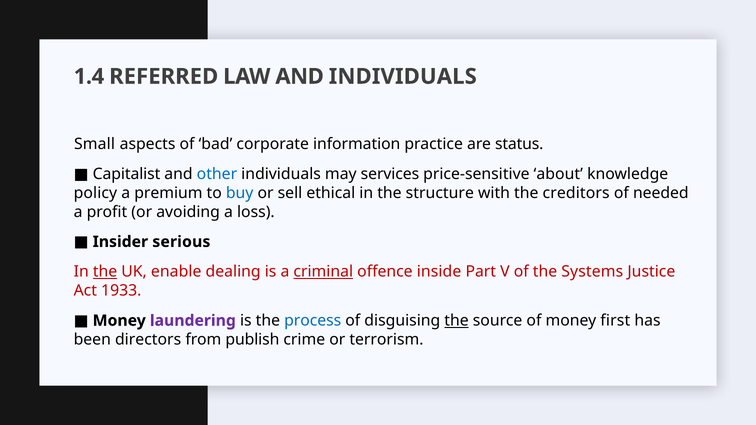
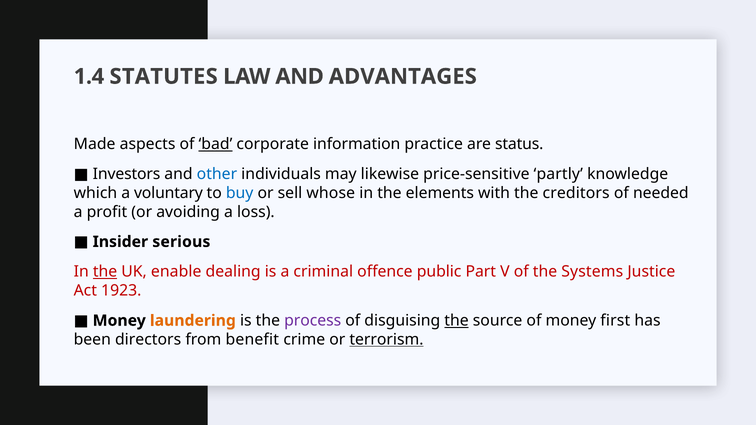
REFERRED: REFERRED -> STATUTES (164, 77)
AND INDIVIDUALS: INDIVIDUALS -> ADVANTAGES (403, 77)
Small: Small -> Made (95, 144)
bad underline: none -> present (215, 144)
Capitalist: Capitalist -> Investors (127, 174)
services: services -> likewise (390, 174)
about: about -> partly (558, 174)
policy: policy -> which (95, 193)
premium: premium -> voluntary (168, 193)
ethical: ethical -> whose (331, 193)
structure: structure -> elements (440, 193)
criminal underline: present -> none (323, 272)
inside: inside -> public (439, 272)
1933: 1933 -> 1923 (121, 291)
laundering colour: purple -> orange (193, 321)
process colour: blue -> purple (313, 321)
publish: publish -> benefit (252, 340)
terrorism underline: none -> present (386, 340)
